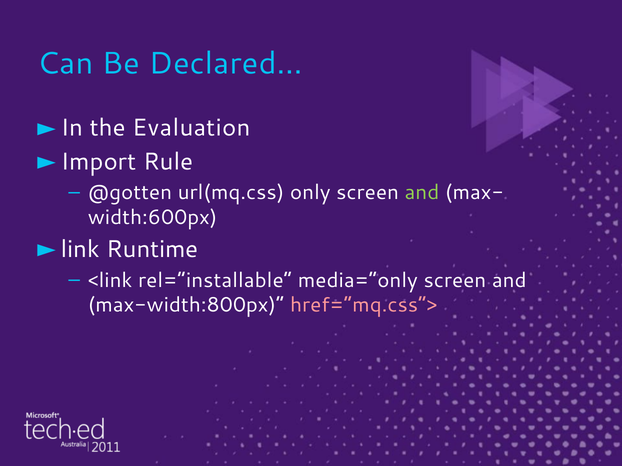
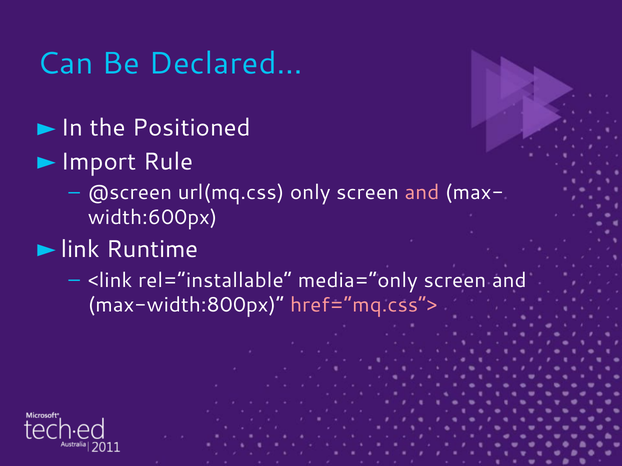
Evaluation: Evaluation -> Positioned (192, 128)
@gotten: @gotten -> @screen (130, 193)
and colour: light green -> pink (422, 193)
